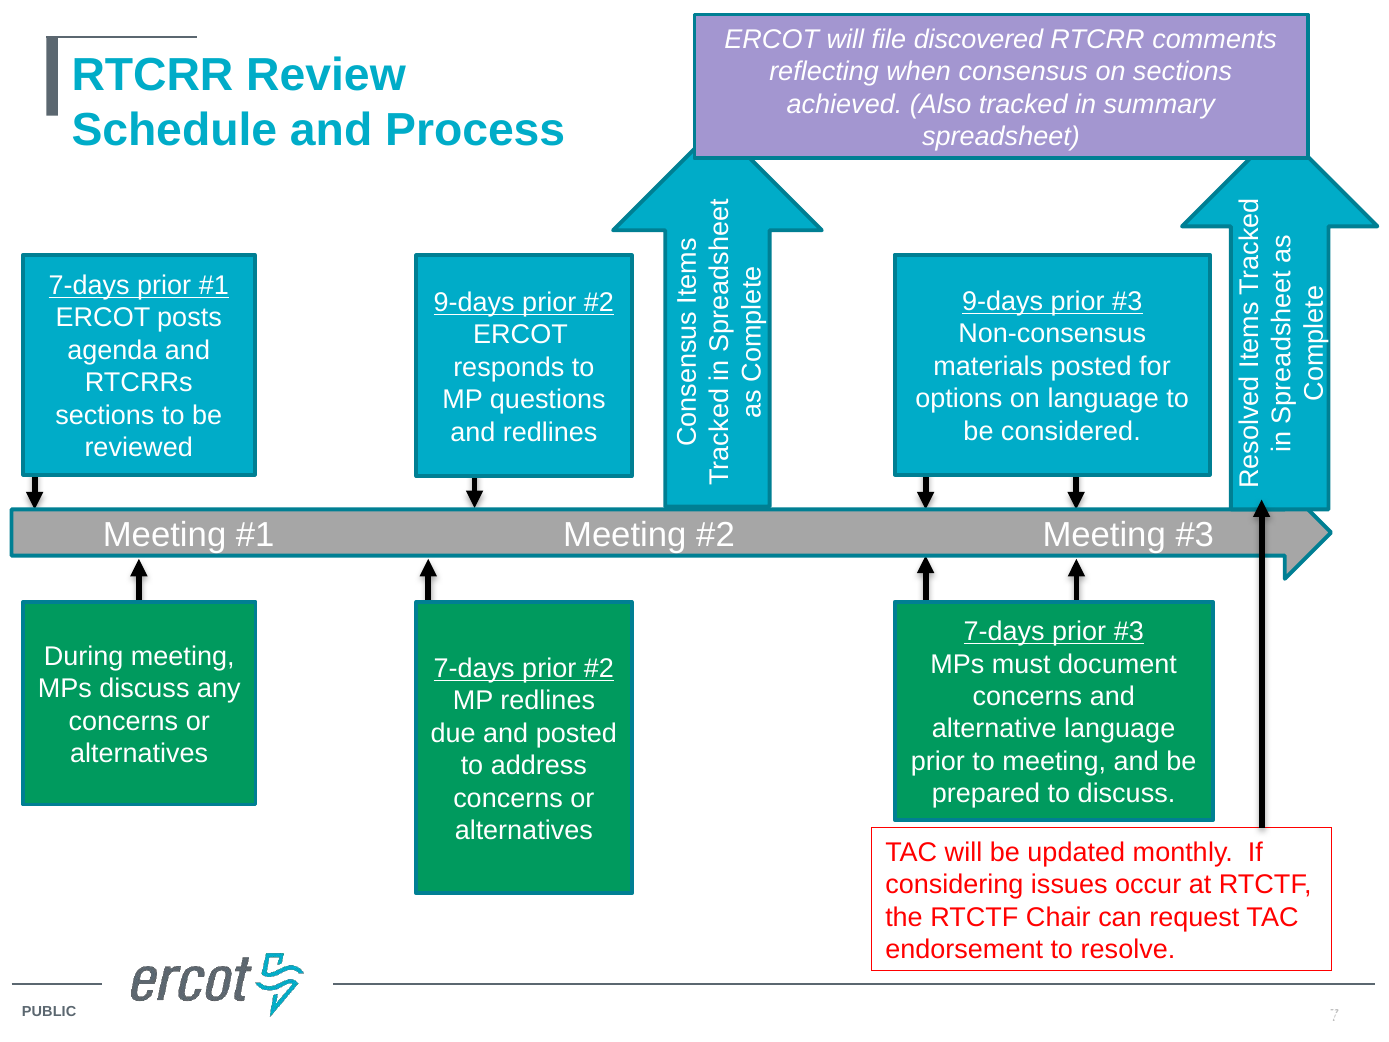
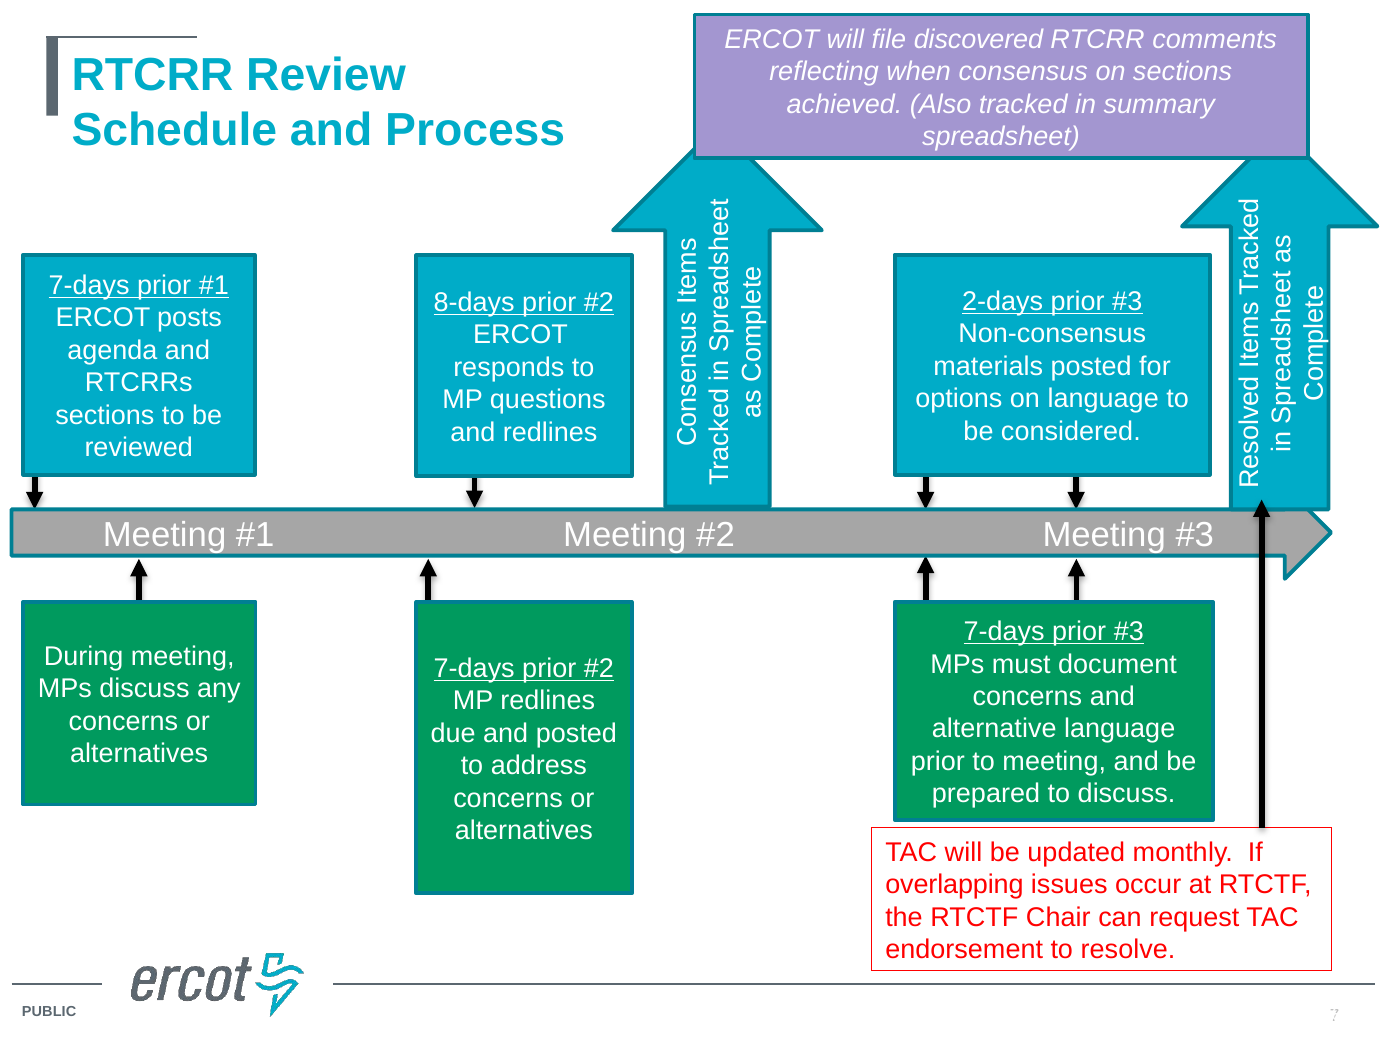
9-days: 9-days -> 2-days (1003, 302)
9-days: 9-days -> 8-days (474, 303)
considering: considering -> overlapping (954, 885)
